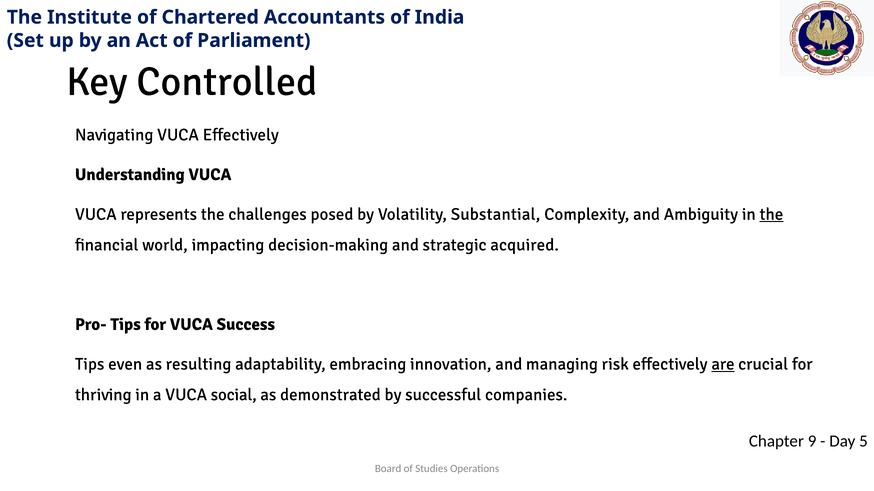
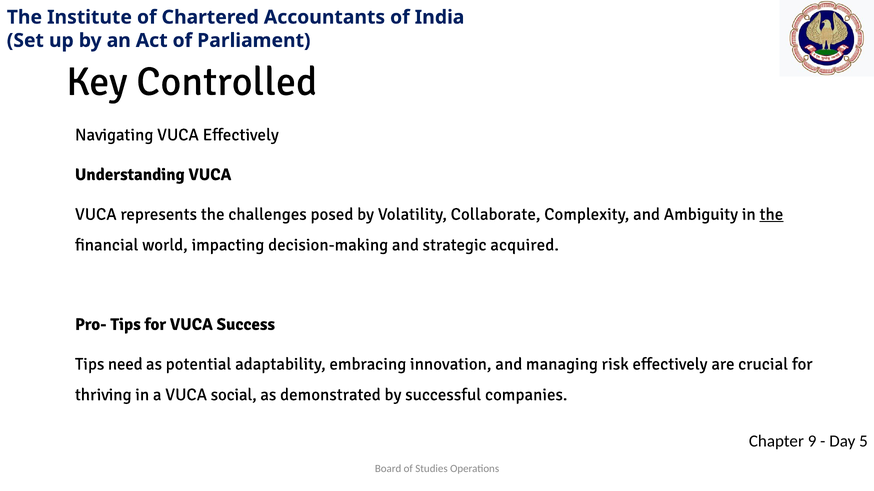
Substantial: Substantial -> Collaborate (496, 214)
even: even -> need (125, 364)
resulting: resulting -> potential (199, 364)
are underline: present -> none (723, 364)
